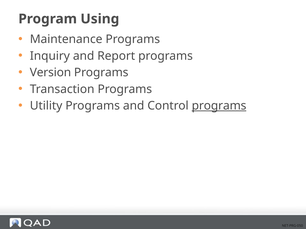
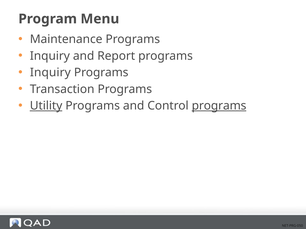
Using: Using -> Menu (100, 19)
Version: Version -> Inquiry (50, 73)
Utility underline: none -> present (46, 106)
